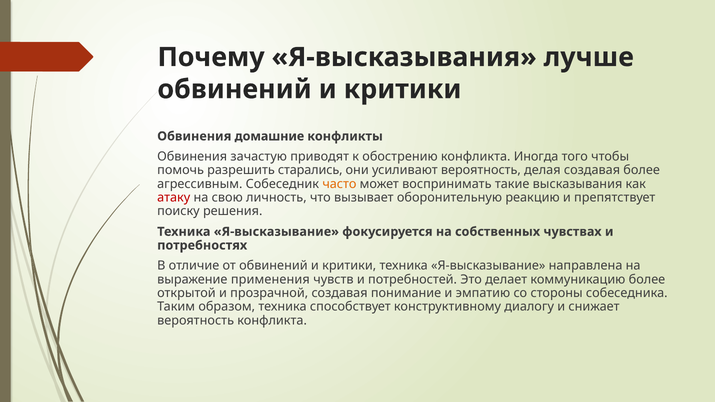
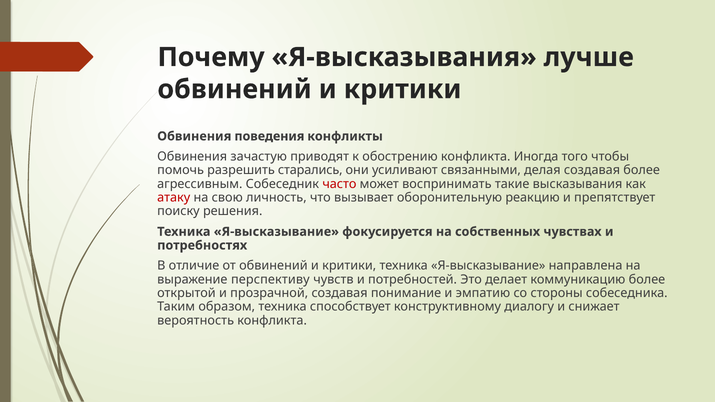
домашние: домашние -> поведения (269, 136)
усиливают вероятность: вероятность -> связанными (481, 170)
часто colour: orange -> red (339, 184)
применения: применения -> перспективу (270, 280)
